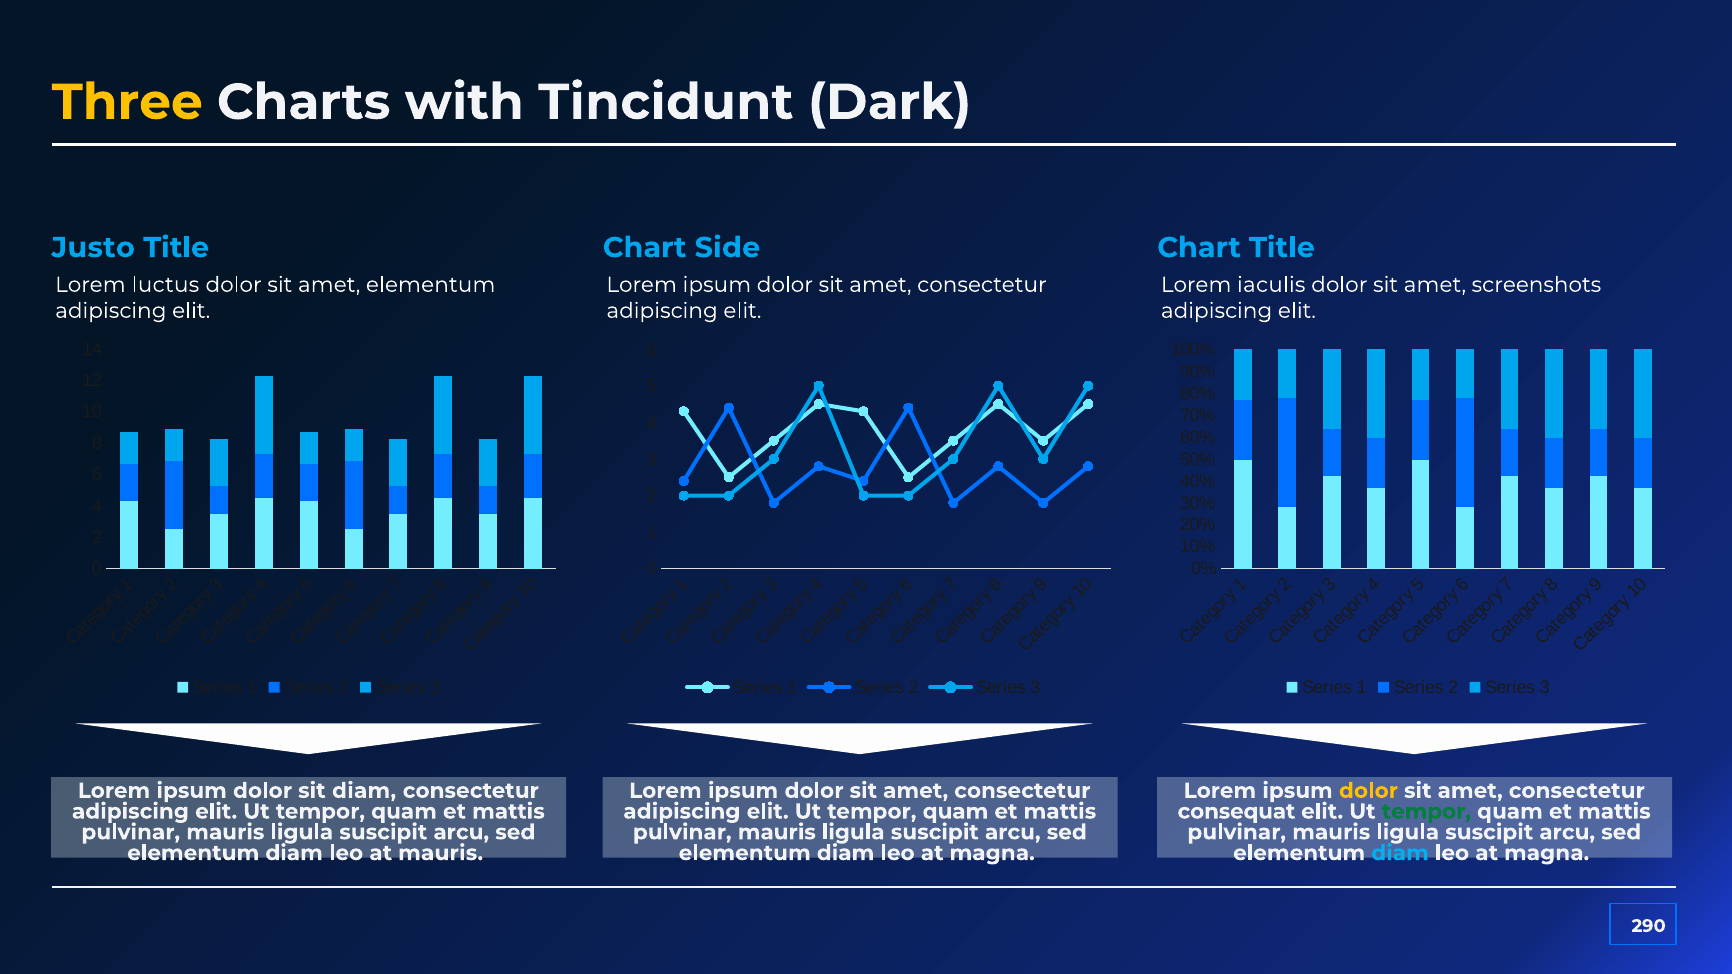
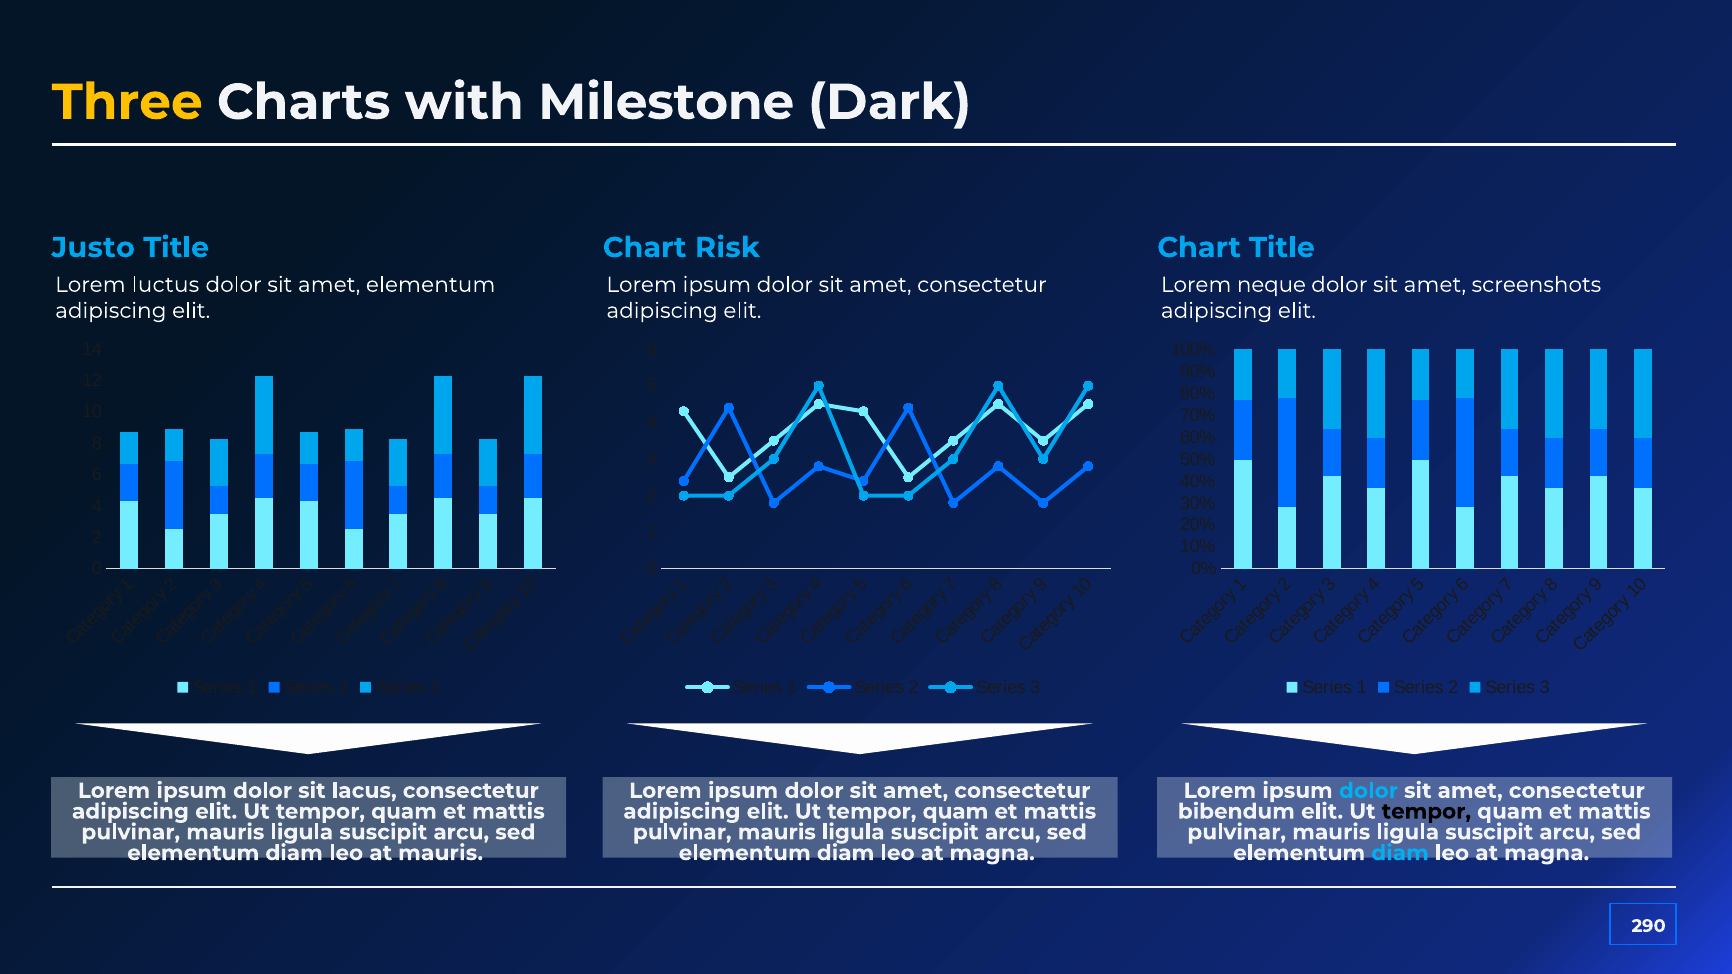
Tincidunt: Tincidunt -> Milestone (666, 102)
Side: Side -> Risk (727, 248)
iaculis: iaculis -> neque (1271, 285)
sit diam: diam -> lacus (364, 791)
dolor colour: yellow -> light blue (1369, 791)
consequat: consequat -> bibendum (1236, 812)
tempor colour: green -> black (1426, 812)
